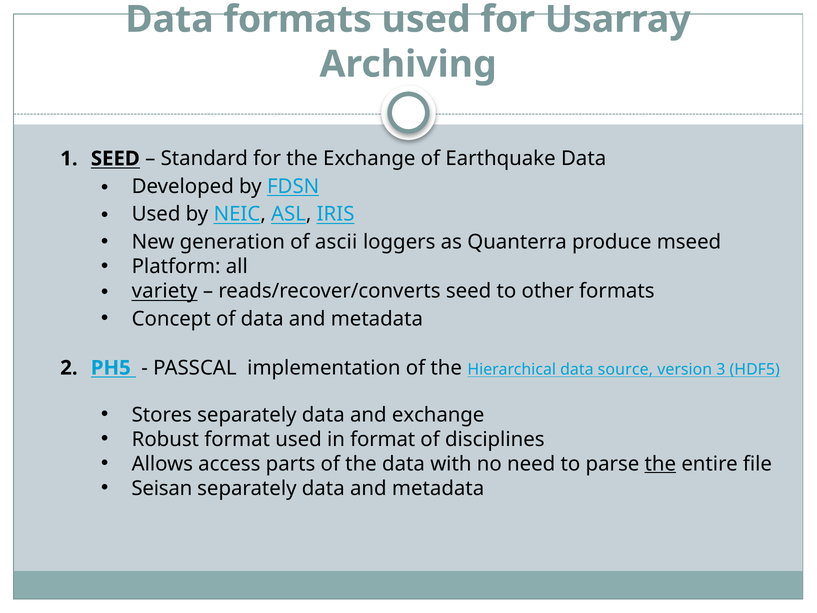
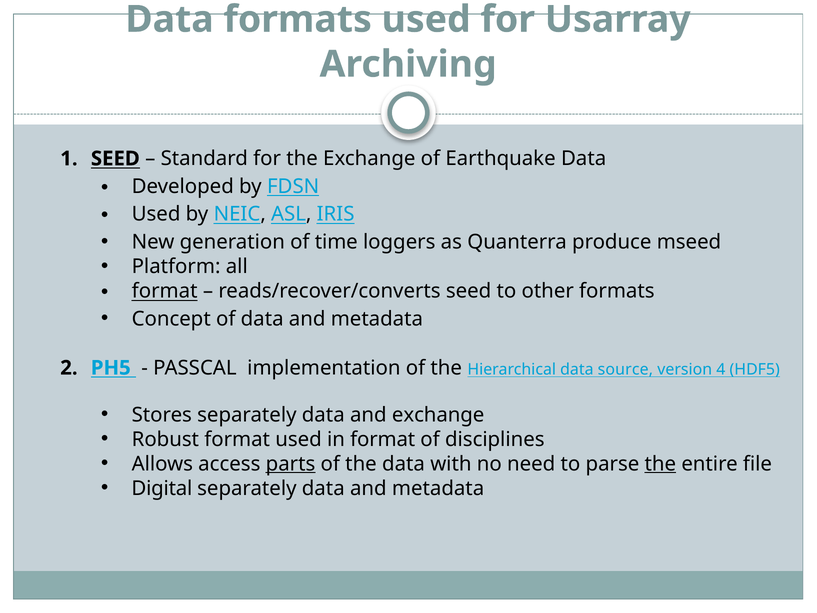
ascii: ascii -> time (336, 242)
variety: variety -> format (165, 291)
3: 3 -> 4 (721, 369)
parts underline: none -> present (291, 464)
Seisan: Seisan -> Digital (162, 488)
